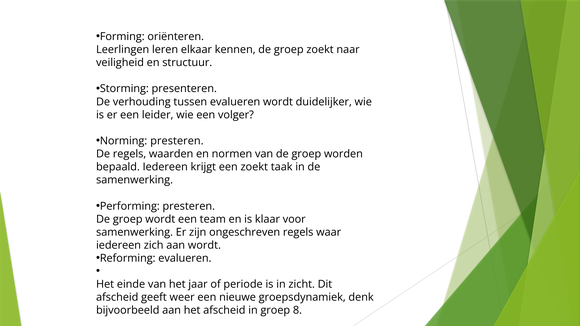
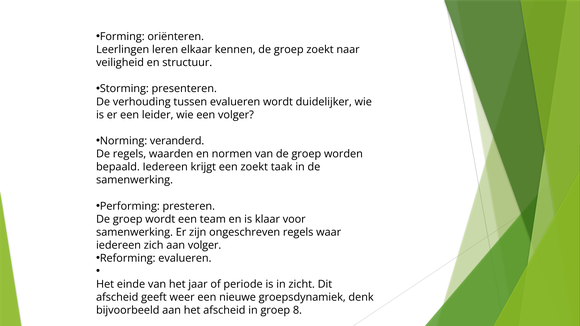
Norming presteren: presteren -> veranderd (177, 141)
aan wordt: wordt -> volger (205, 245)
